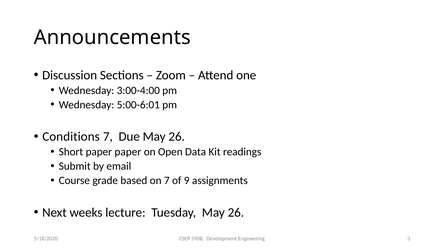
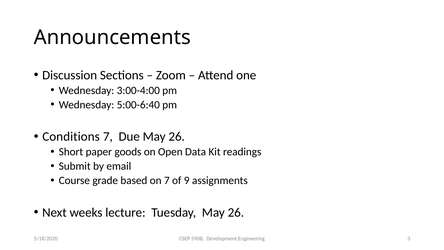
5:00-6:01: 5:00-6:01 -> 5:00-6:40 (138, 105)
paper paper: paper -> goods (128, 152)
